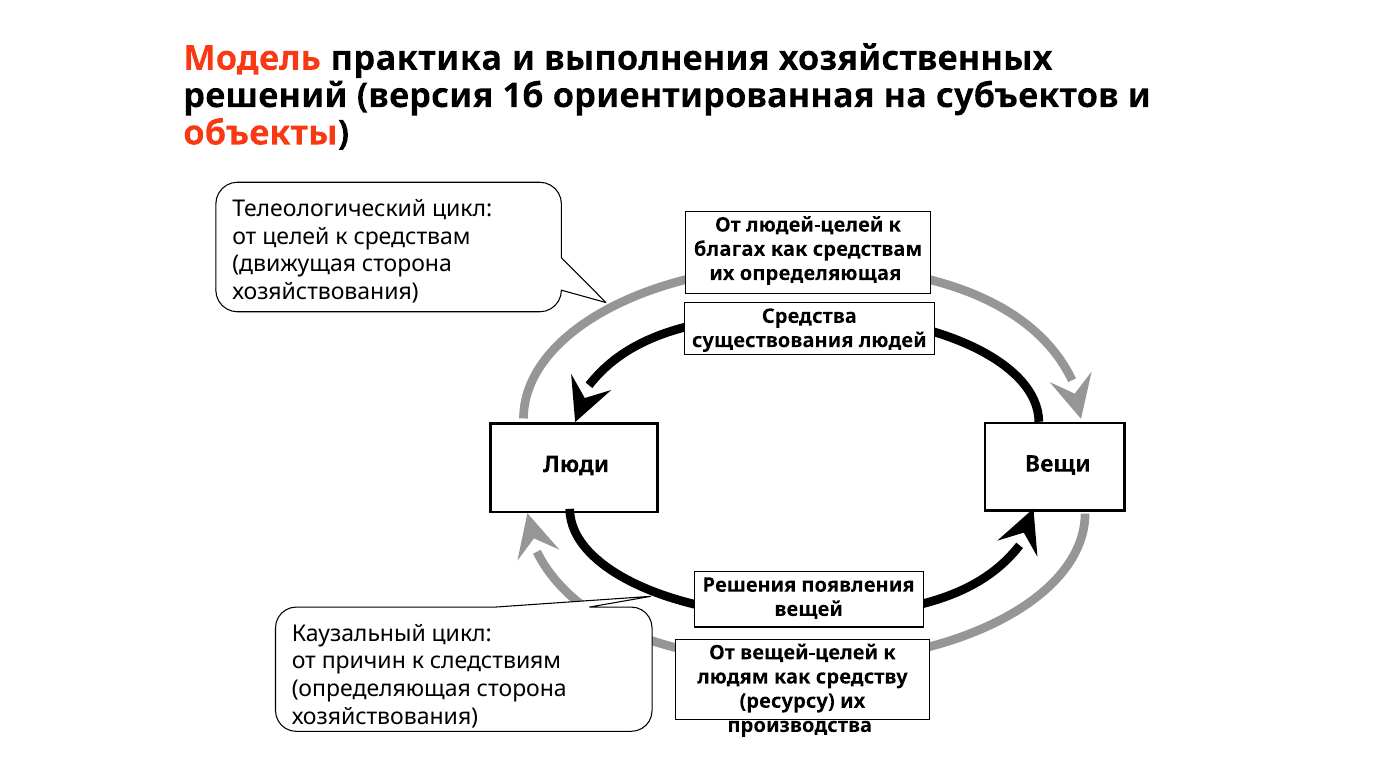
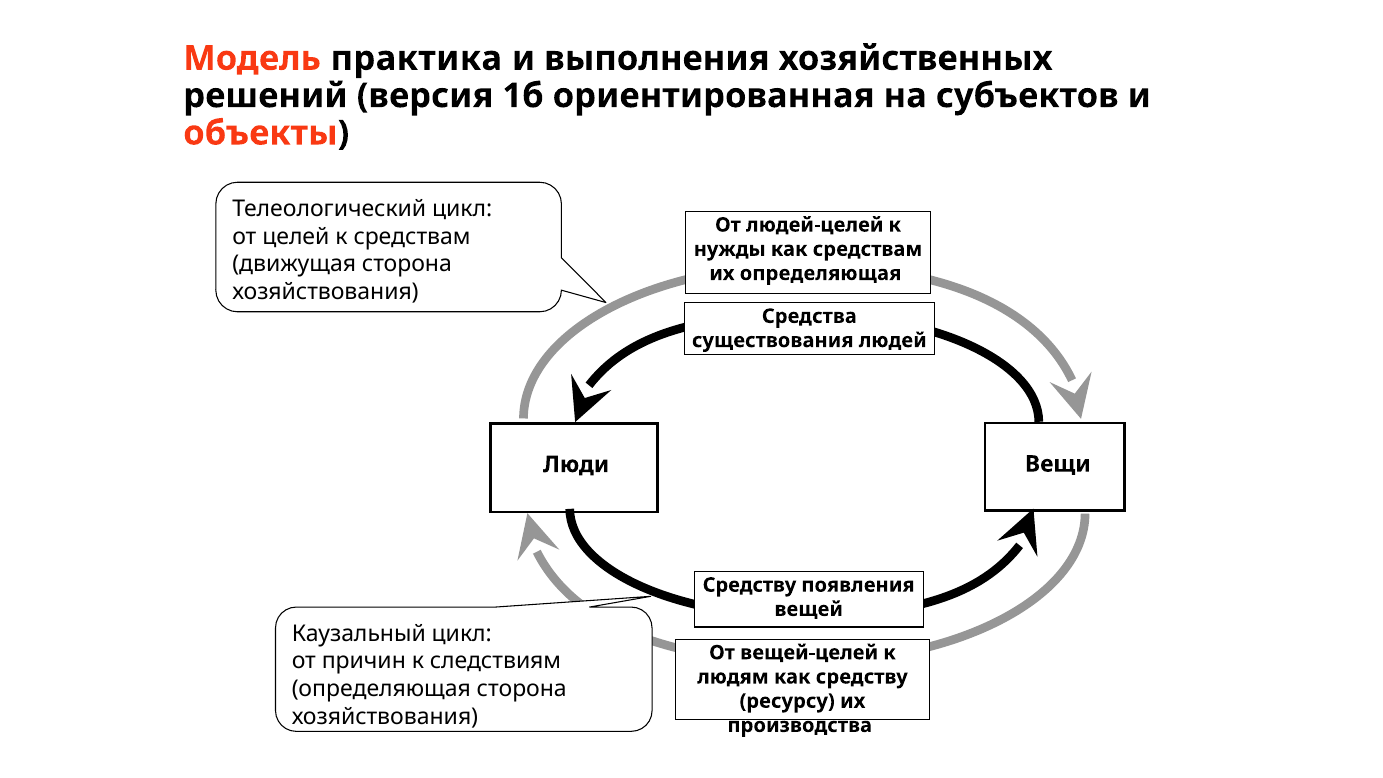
благах: благах -> нужды (730, 249)
Решения: Решения -> Средству (749, 585)
